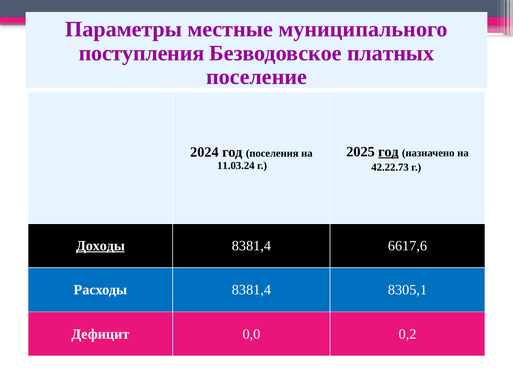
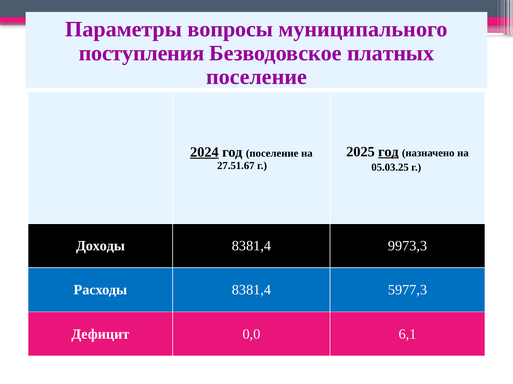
местные: местные -> вопросы (230, 29)
2024 underline: none -> present (204, 152)
год поселения: поселения -> поселение (272, 154)
11.03.24: 11.03.24 -> 27.51.67 (236, 166)
42.22.73: 42.22.73 -> 05.03.25 (390, 168)
Доходы underline: present -> none (101, 246)
6617,6: 6617,6 -> 9973,3 (407, 246)
8305,1: 8305,1 -> 5977,3 (407, 290)
0,2: 0,2 -> 6,1 (408, 335)
